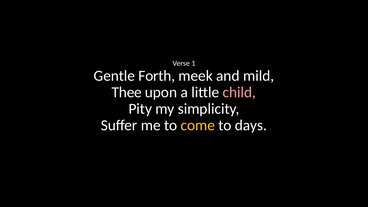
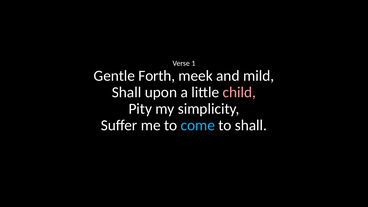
Thee: Thee -> Shall (127, 92)
come colour: yellow -> light blue (198, 125)
to days: days -> shall (251, 125)
